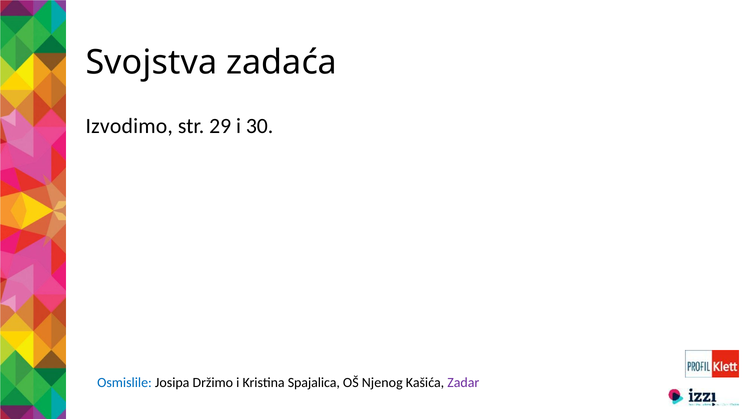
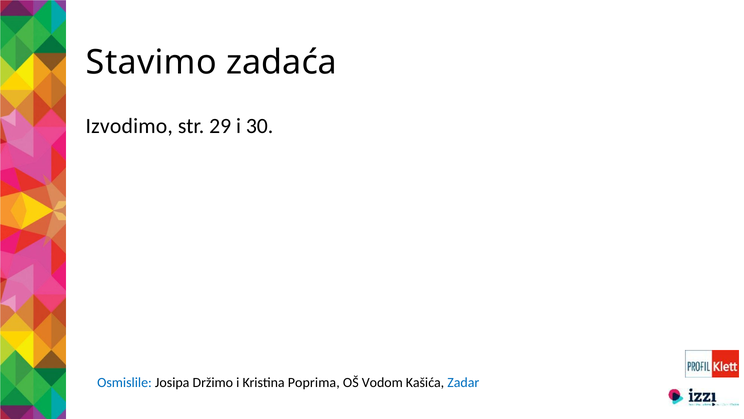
Svojstva: Svojstva -> Stavimo (151, 62)
Spajalica: Spajalica -> Poprima (314, 382)
Njenog: Njenog -> Vodom (382, 382)
Zadar colour: purple -> blue (463, 382)
